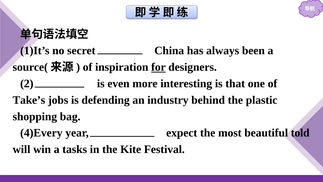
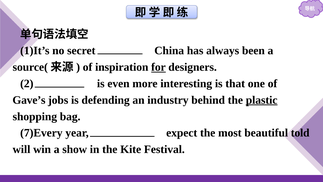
Take’s: Take’s -> Gave’s (29, 100)
plastic underline: none -> present (262, 100)
4)Every: 4)Every -> 7)Every (41, 133)
tasks: tasks -> show (75, 149)
